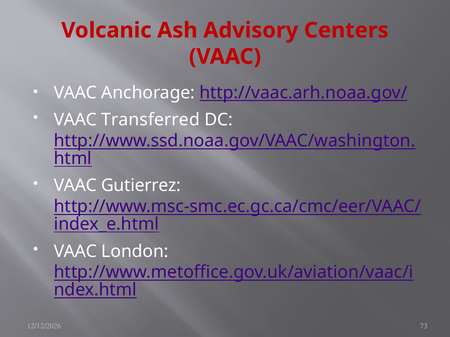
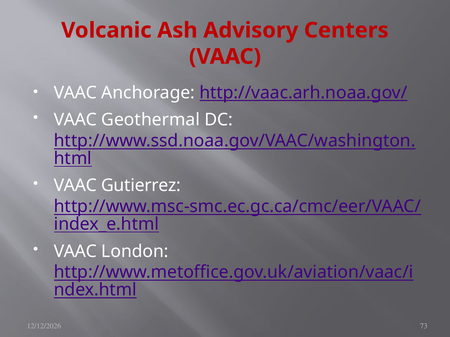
Transferred: Transferred -> Geothermal (151, 120)
